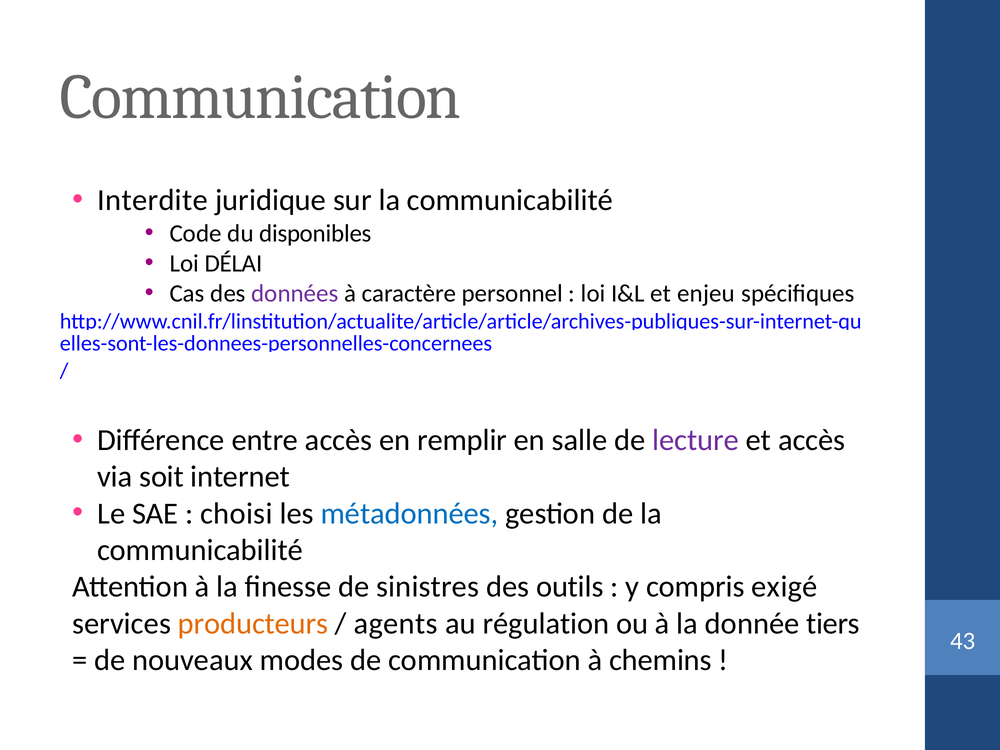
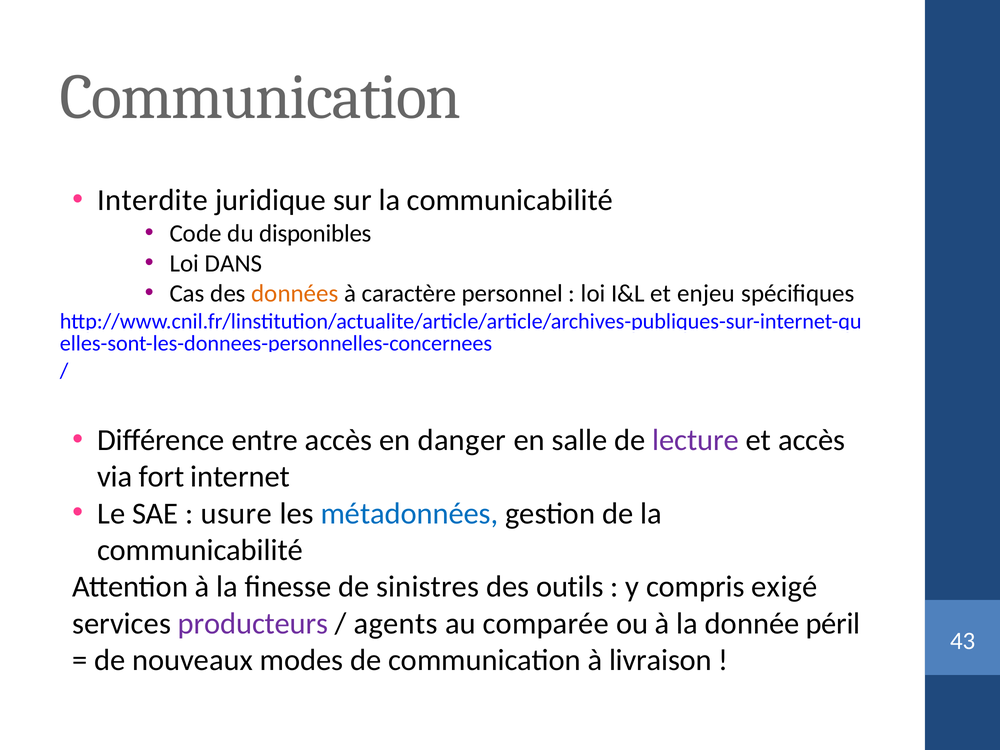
DÉLAI: DÉLAI -> DANS (233, 263)
données colour: purple -> orange (295, 293)
remplir: remplir -> danger (462, 440)
soit: soit -> fort (162, 477)
choisi: choisi -> usure (236, 514)
producteurs colour: orange -> purple (253, 623)
régulation: régulation -> comparée (546, 623)
tiers: tiers -> péril (833, 623)
chemins: chemins -> livraison (660, 660)
